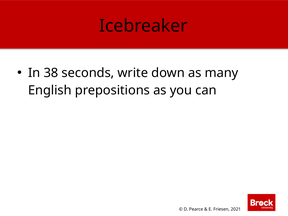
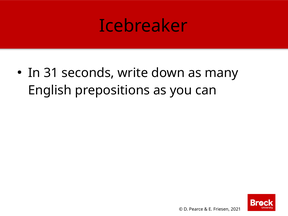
38: 38 -> 31 (51, 73)
